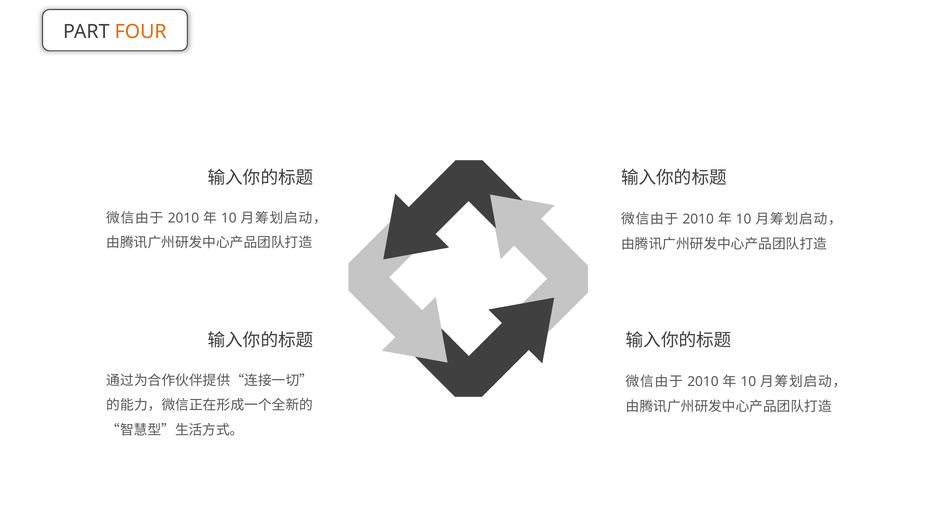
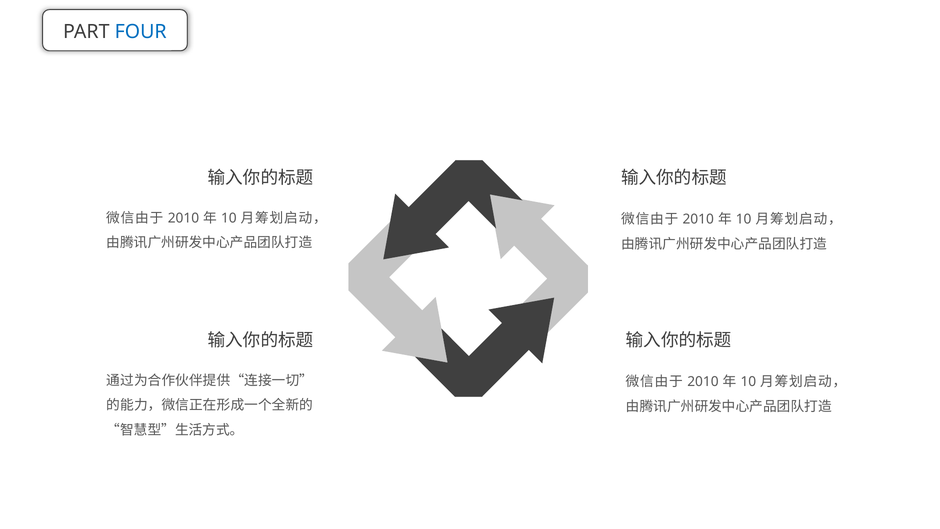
FOUR colour: orange -> blue (141, 32)
